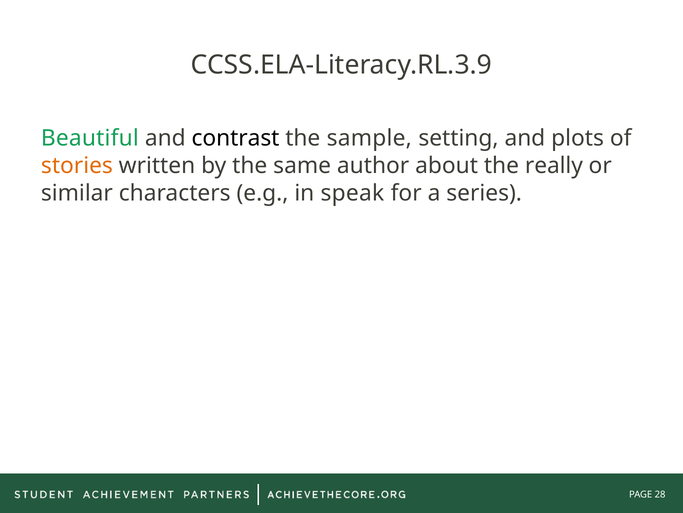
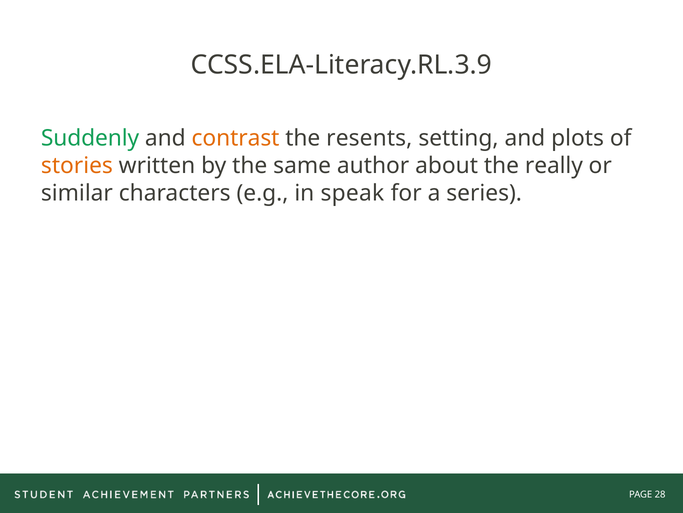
Beautiful: Beautiful -> Suddenly (90, 138)
contrast colour: black -> orange (236, 138)
sample: sample -> resents (369, 138)
